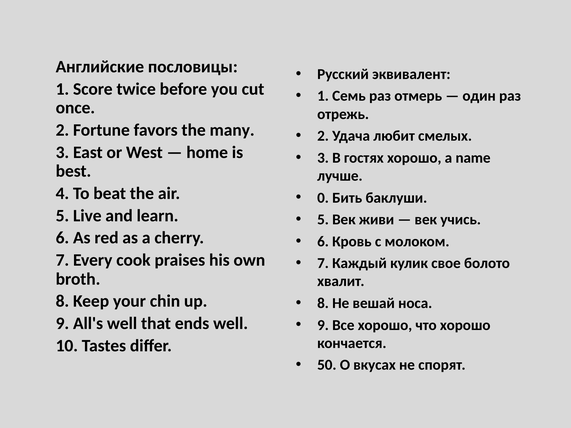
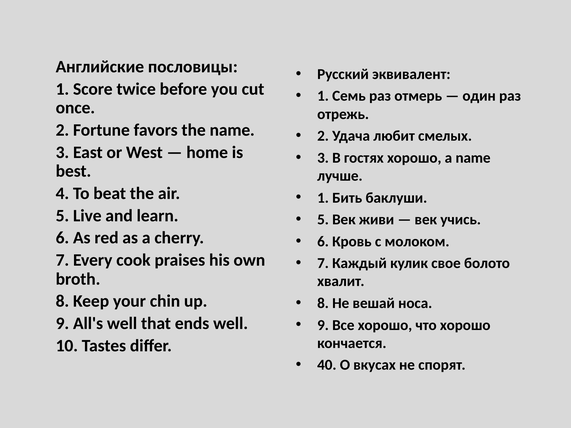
the many: many -> name (232, 130)
0: 0 -> 1 (323, 198)
50: 50 -> 40 (327, 365)
